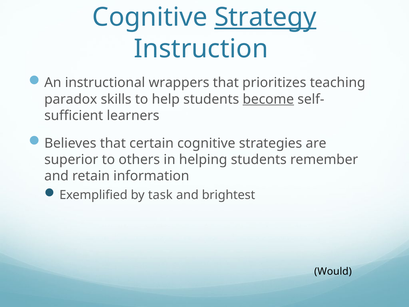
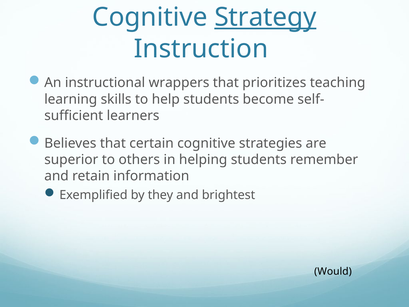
paradox: paradox -> learning (71, 99)
become underline: present -> none (268, 99)
task: task -> they (160, 195)
